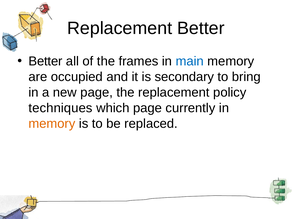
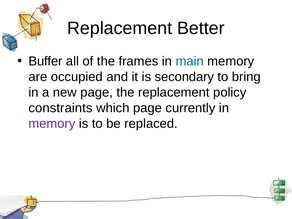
Better: Better -> Buffer (45, 61)
techniques: techniques -> constraints (61, 108)
memory colour: orange -> purple (52, 124)
